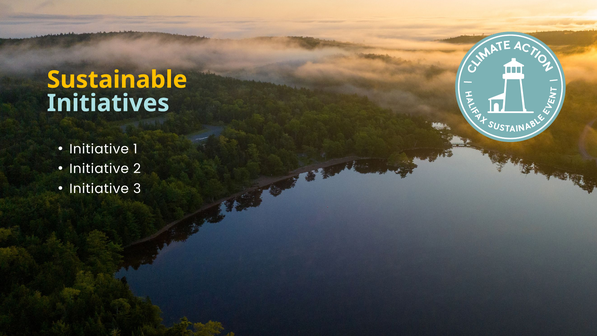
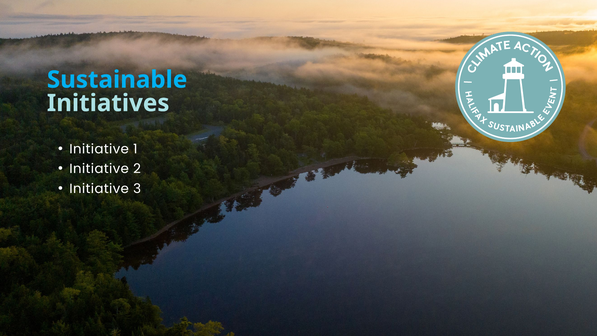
Sustainable colour: yellow -> light blue (117, 80)
